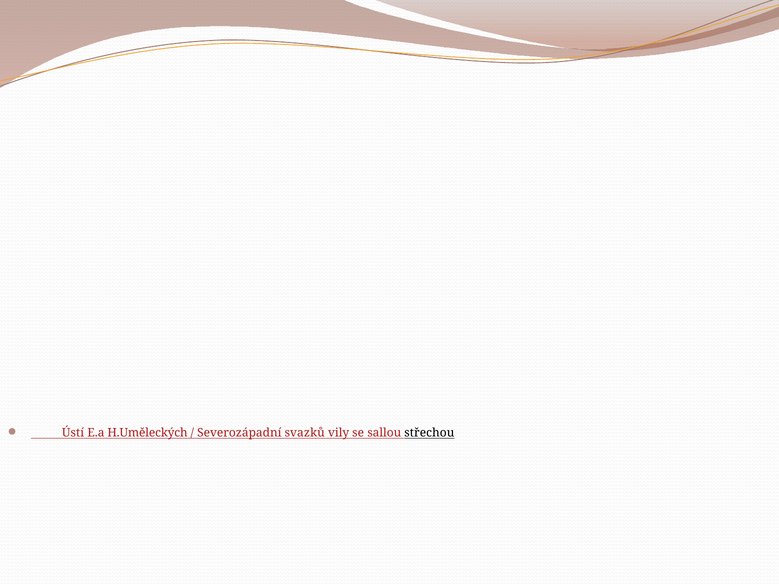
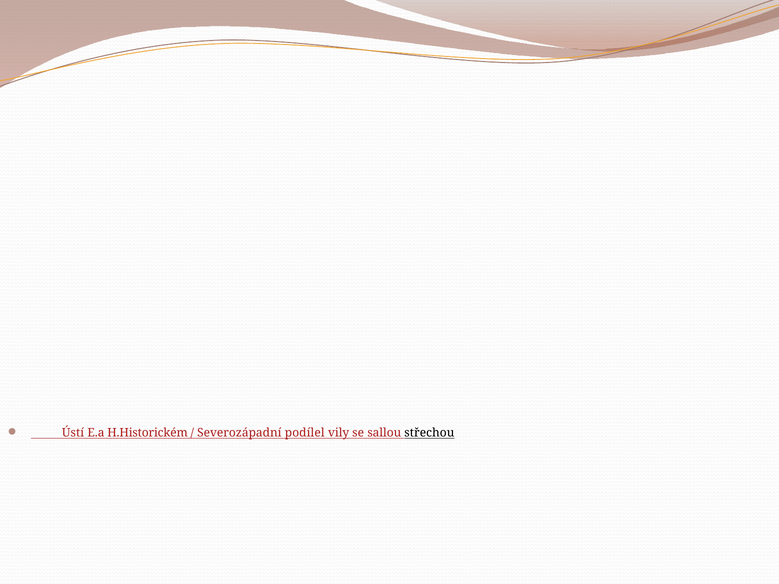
H.Uměleckých: H.Uměleckých -> H.Historickém (148, 433)
svazků: svazků -> podílel (305, 433)
